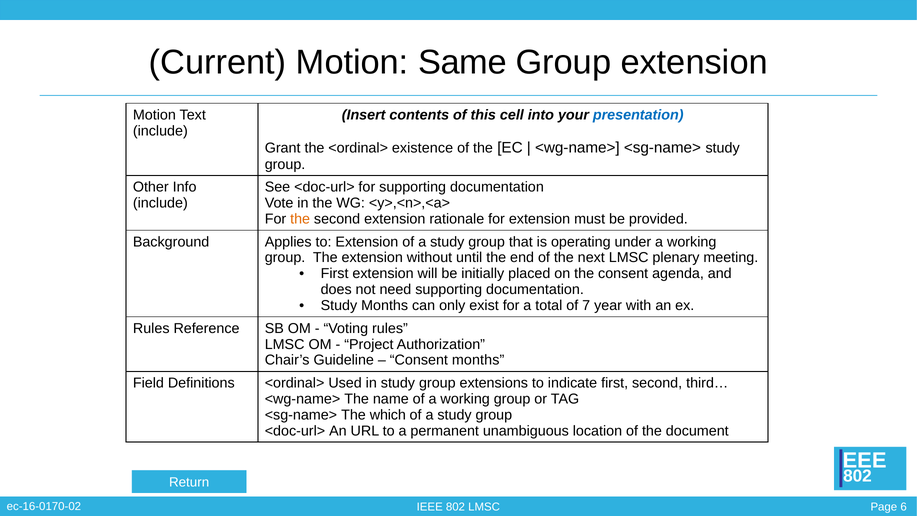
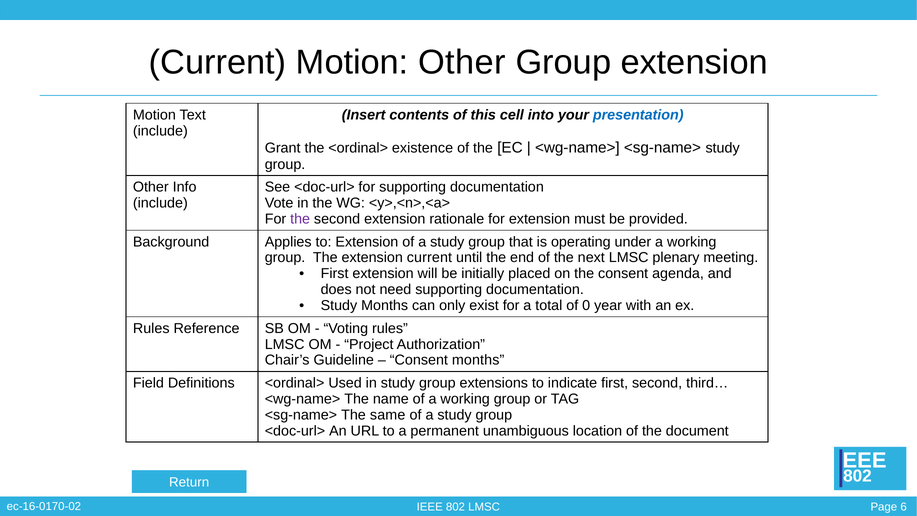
Motion Same: Same -> Other (462, 63)
the colour: orange -> purple (300, 219)
extension without: without -> current (429, 258)
7: 7 -> 0 (586, 305)
which: which -> same (388, 415)
